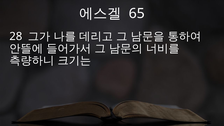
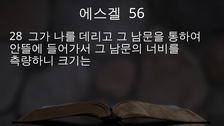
65: 65 -> 56 (137, 13)
